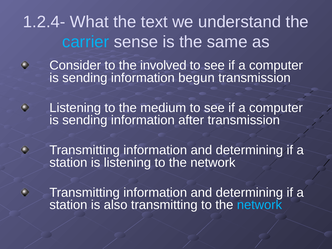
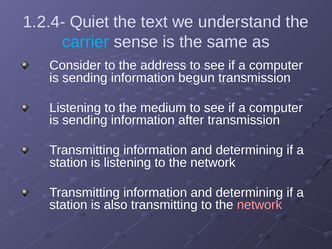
What: What -> Quiet (89, 22)
involved: involved -> address (163, 65)
network colour: light blue -> pink (259, 205)
